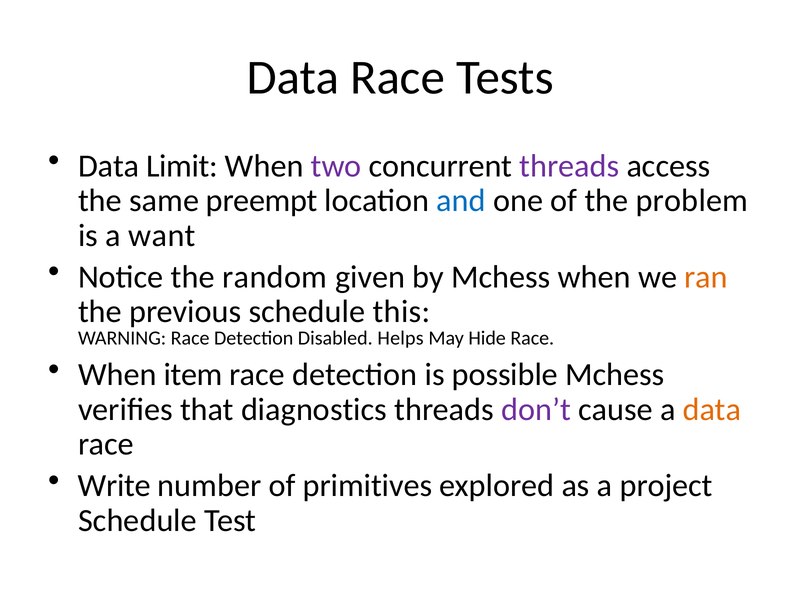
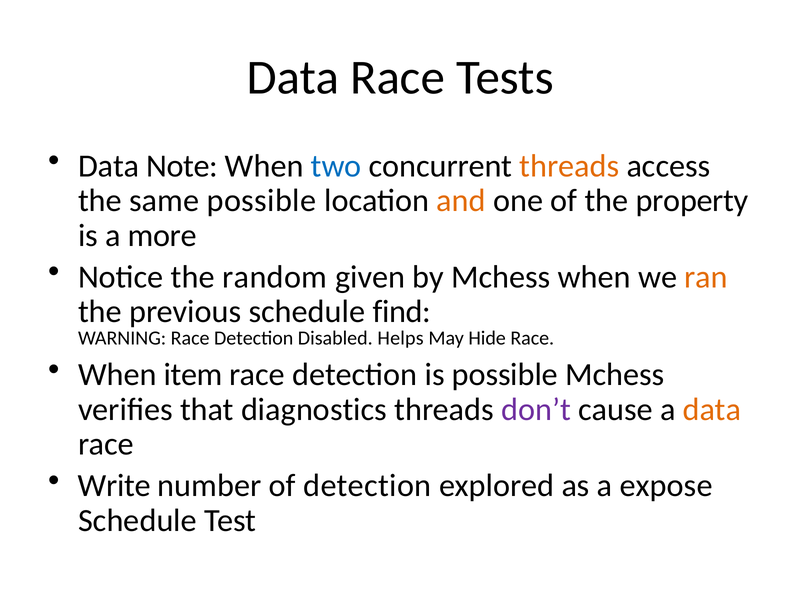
Limit: Limit -> Note (182, 166)
two colour: purple -> blue (336, 166)
threads colour: purple -> orange (569, 166)
same preempt: preempt -> possible (261, 201)
and colour: blue -> orange (461, 201)
problem: problem -> property (692, 201)
want: want -> more (162, 235)
this: this -> find (402, 312)
of primitives: primitives -> detection (367, 485)
project: project -> expose (666, 485)
